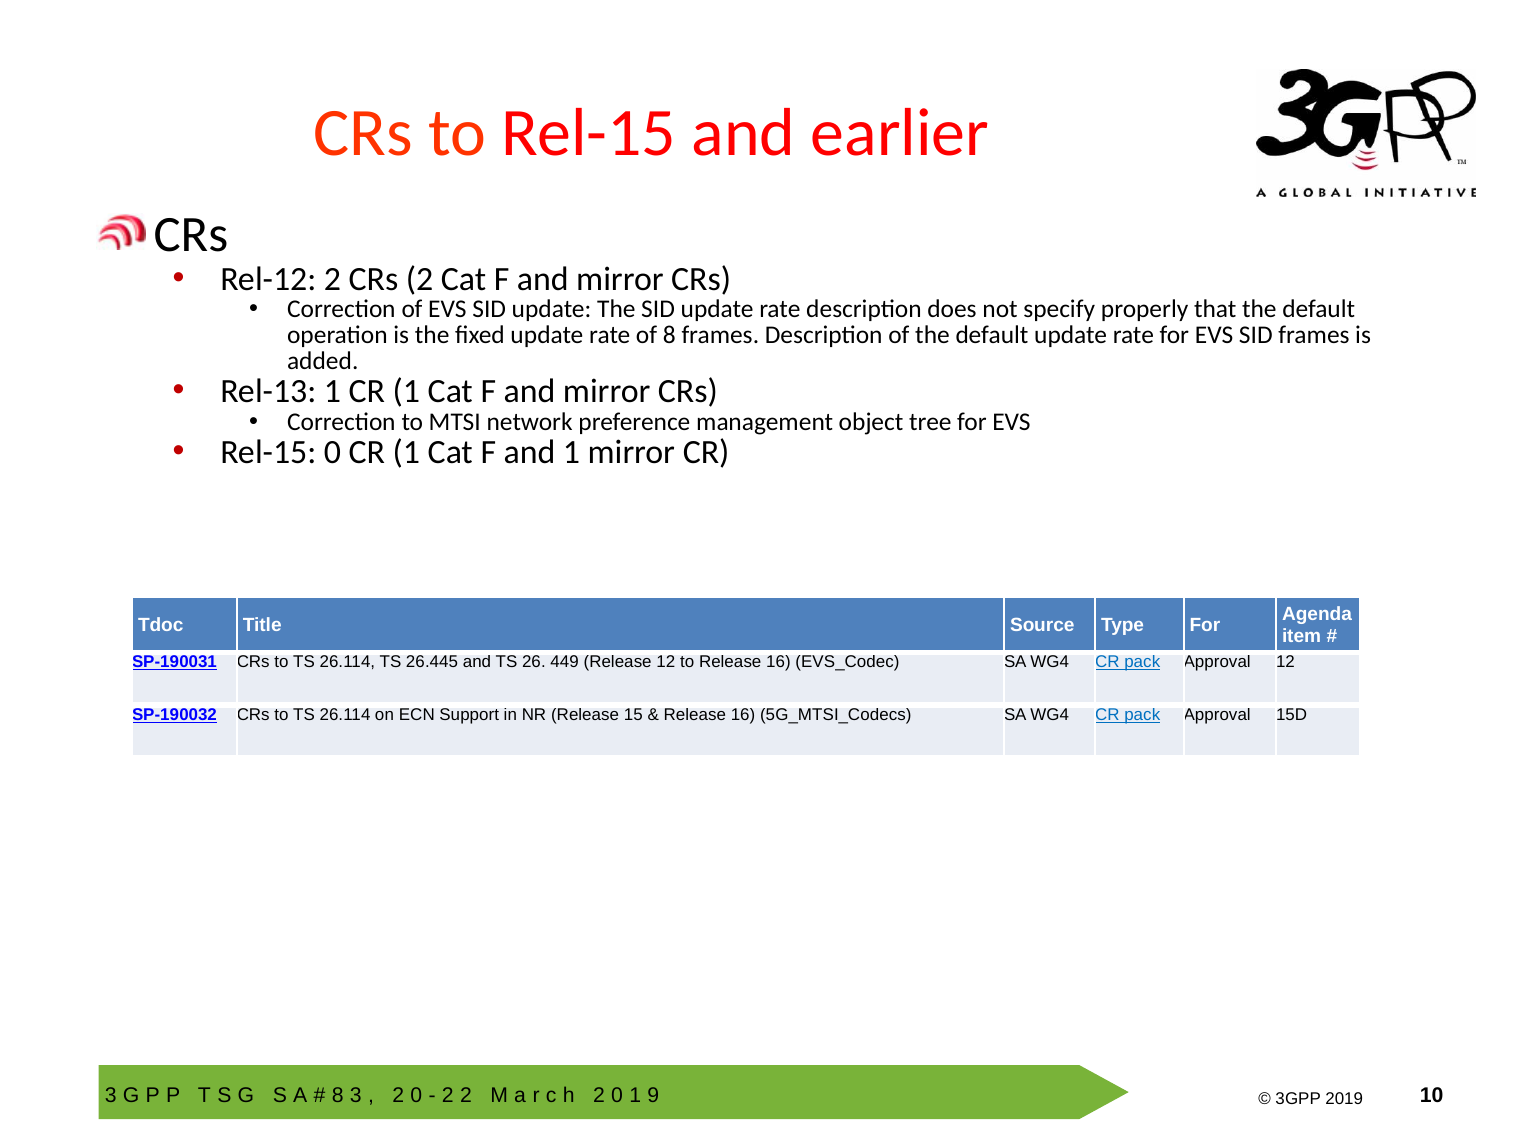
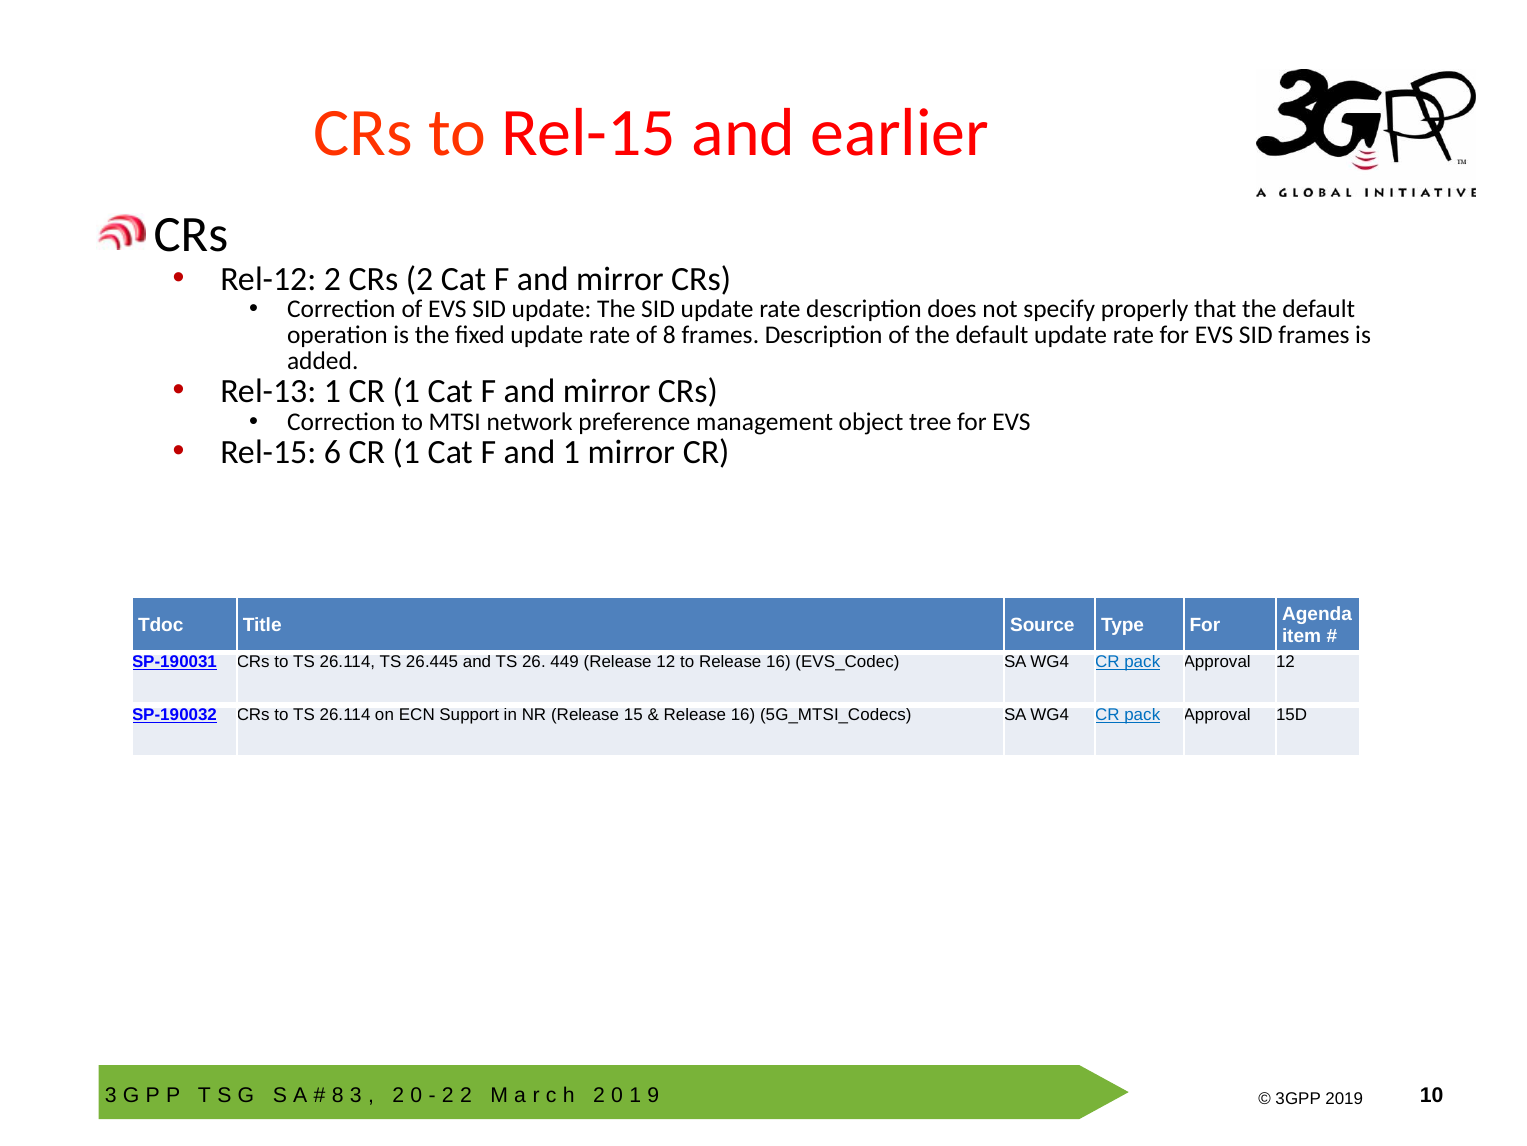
Rel-15 0: 0 -> 6 (332, 452)
